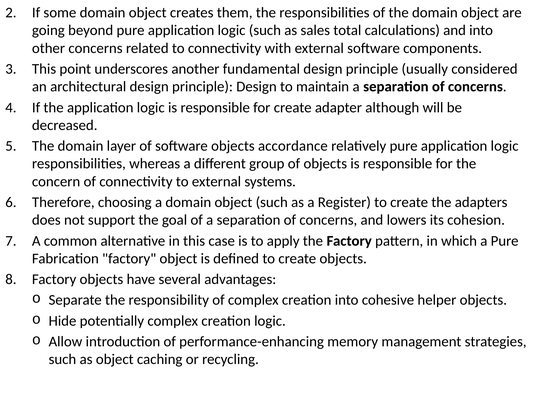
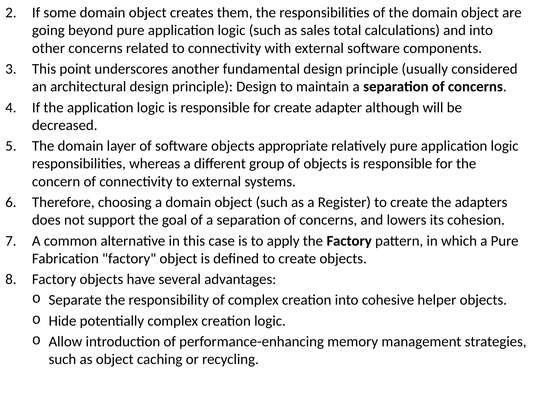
accordance: accordance -> appropriate (293, 146)
